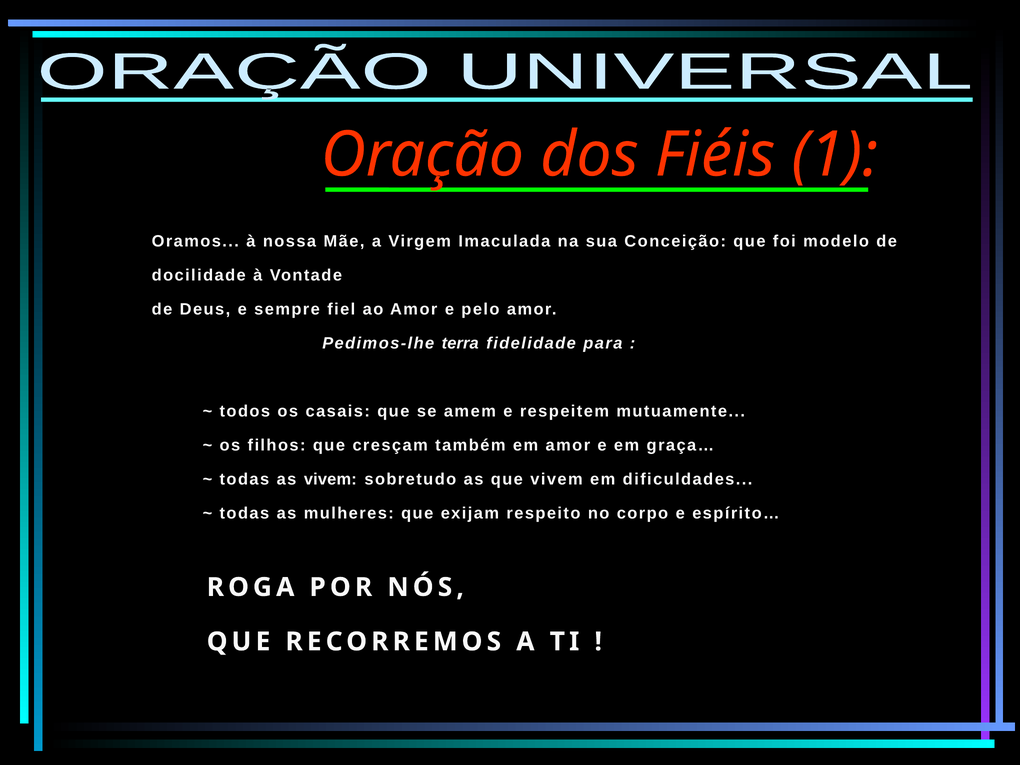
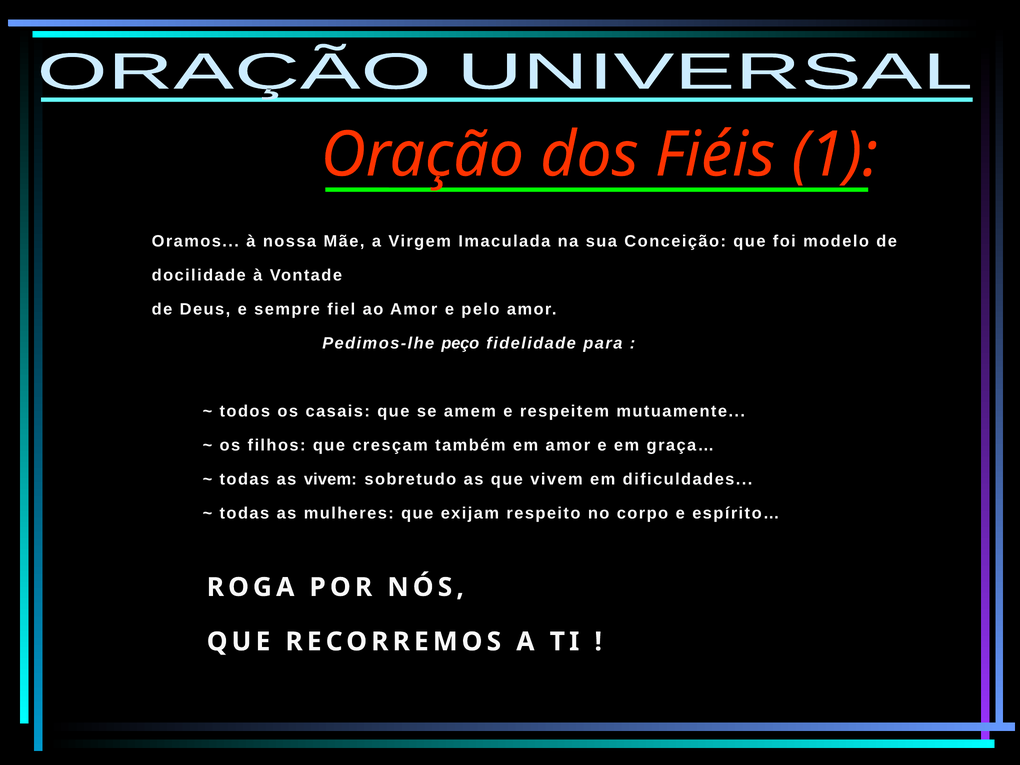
terra: terra -> peço (460, 343)
